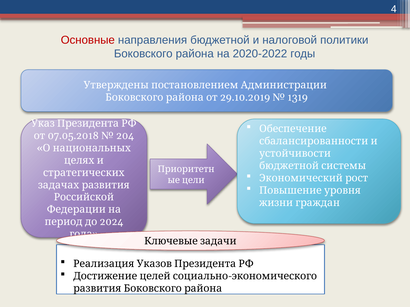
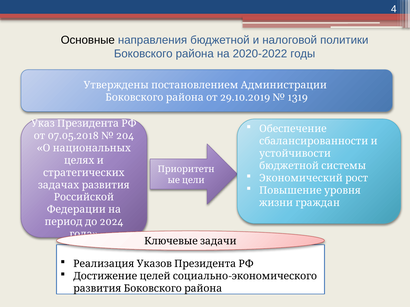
Основные colour: red -> black (88, 40)
